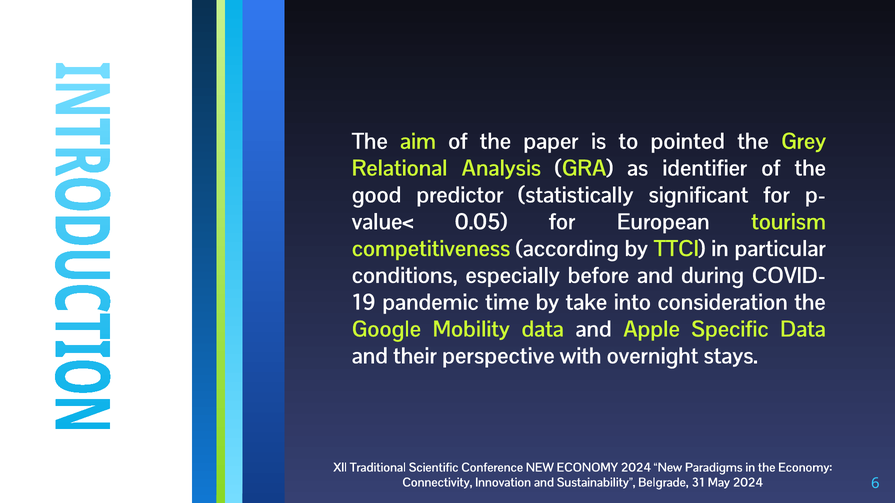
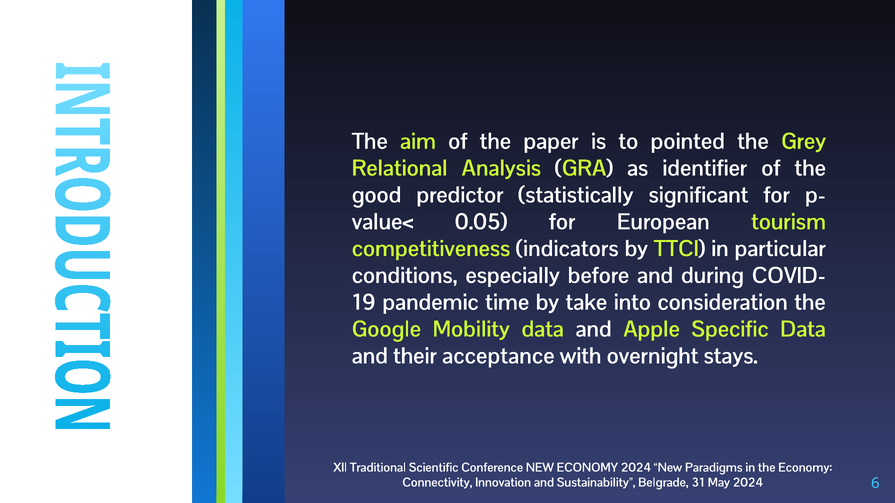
according: according -> indicators (567, 249)
perspective: perspective -> acceptance (498, 356)
